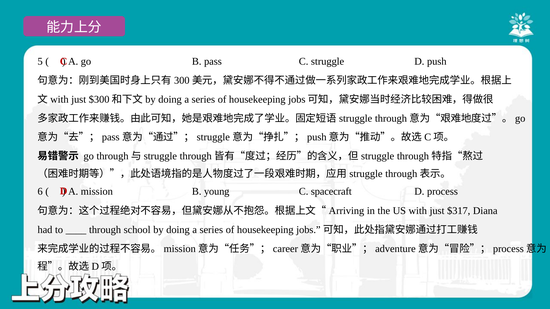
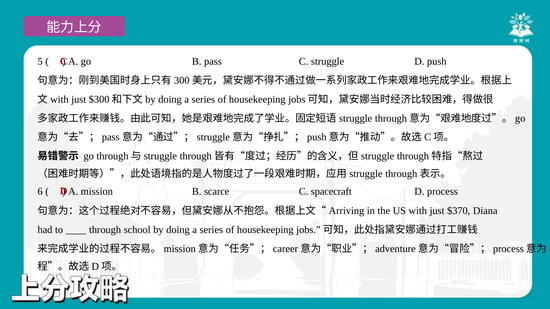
young: young -> scarce (217, 192)
$317: $317 -> $370 (459, 211)
